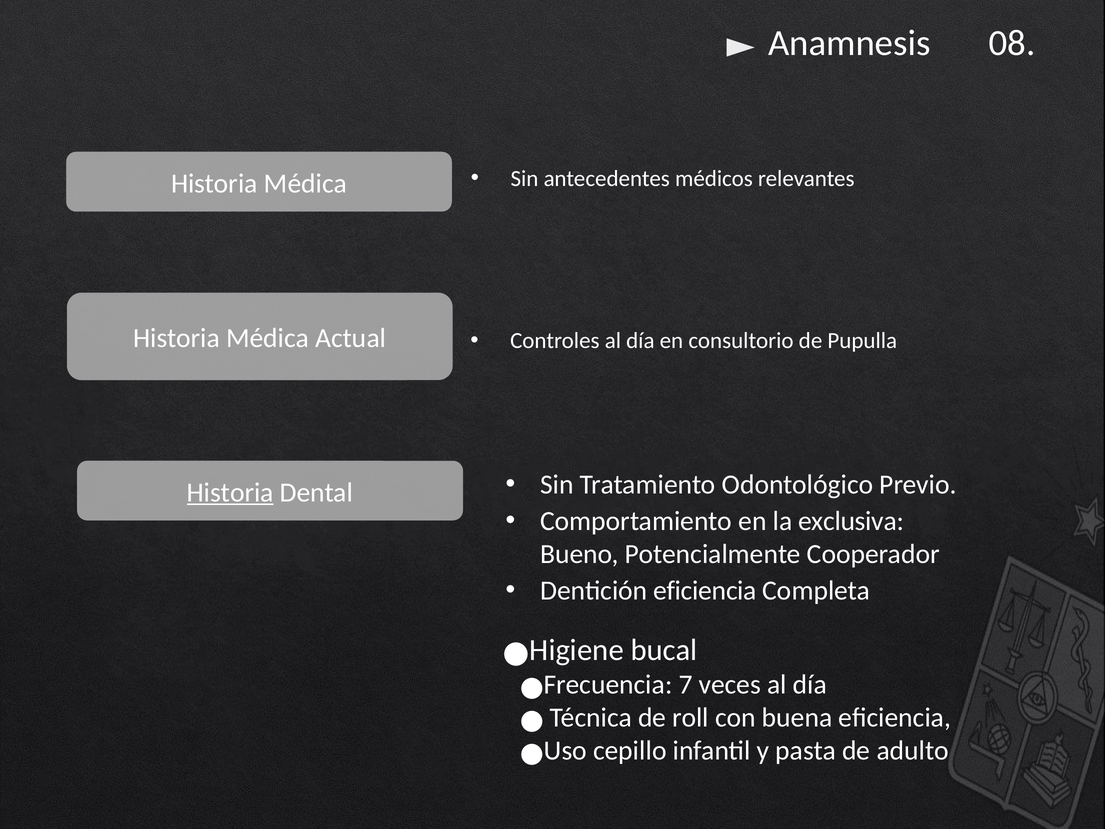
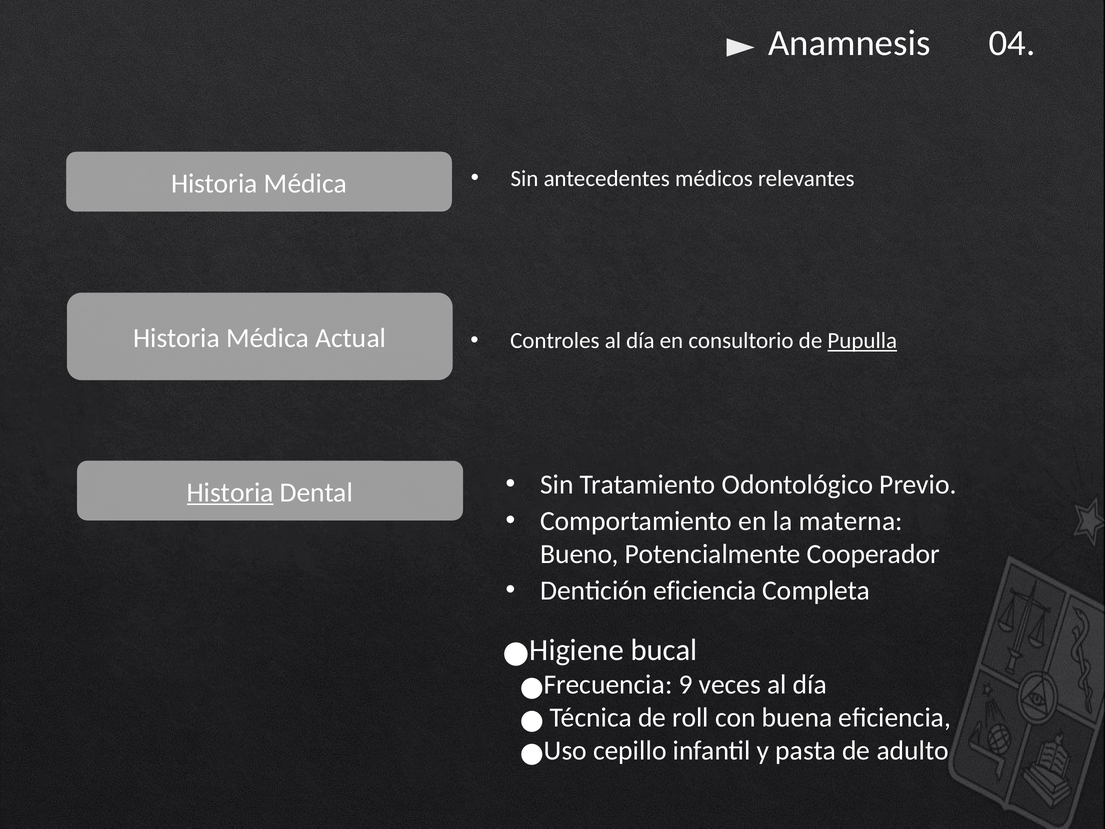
08: 08 -> 04 (1012, 43)
Pupulla underline: none -> present (862, 341)
exclusiva: exclusiva -> materna (851, 521)
7: 7 -> 9 (686, 685)
